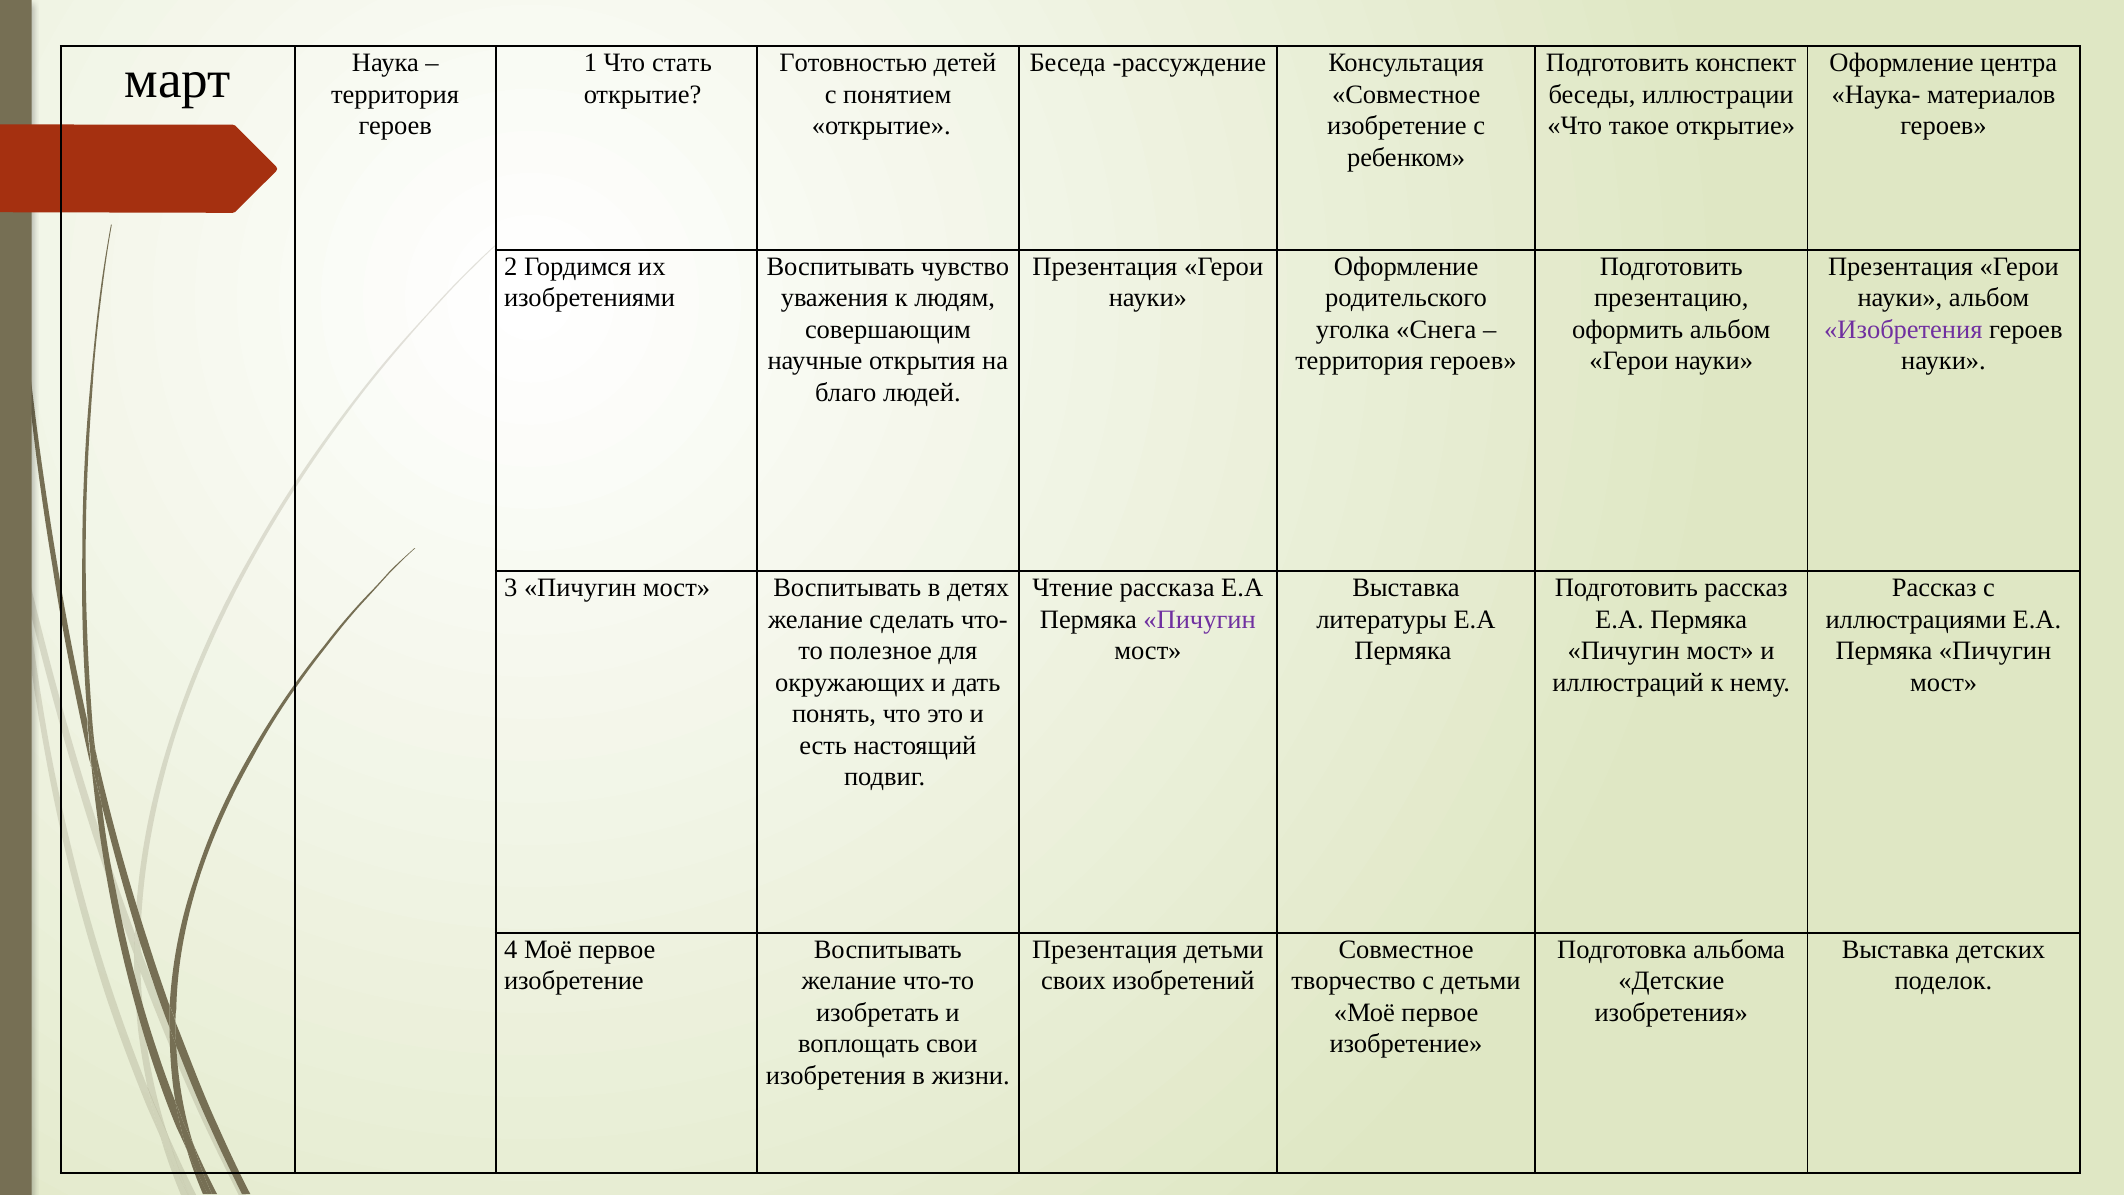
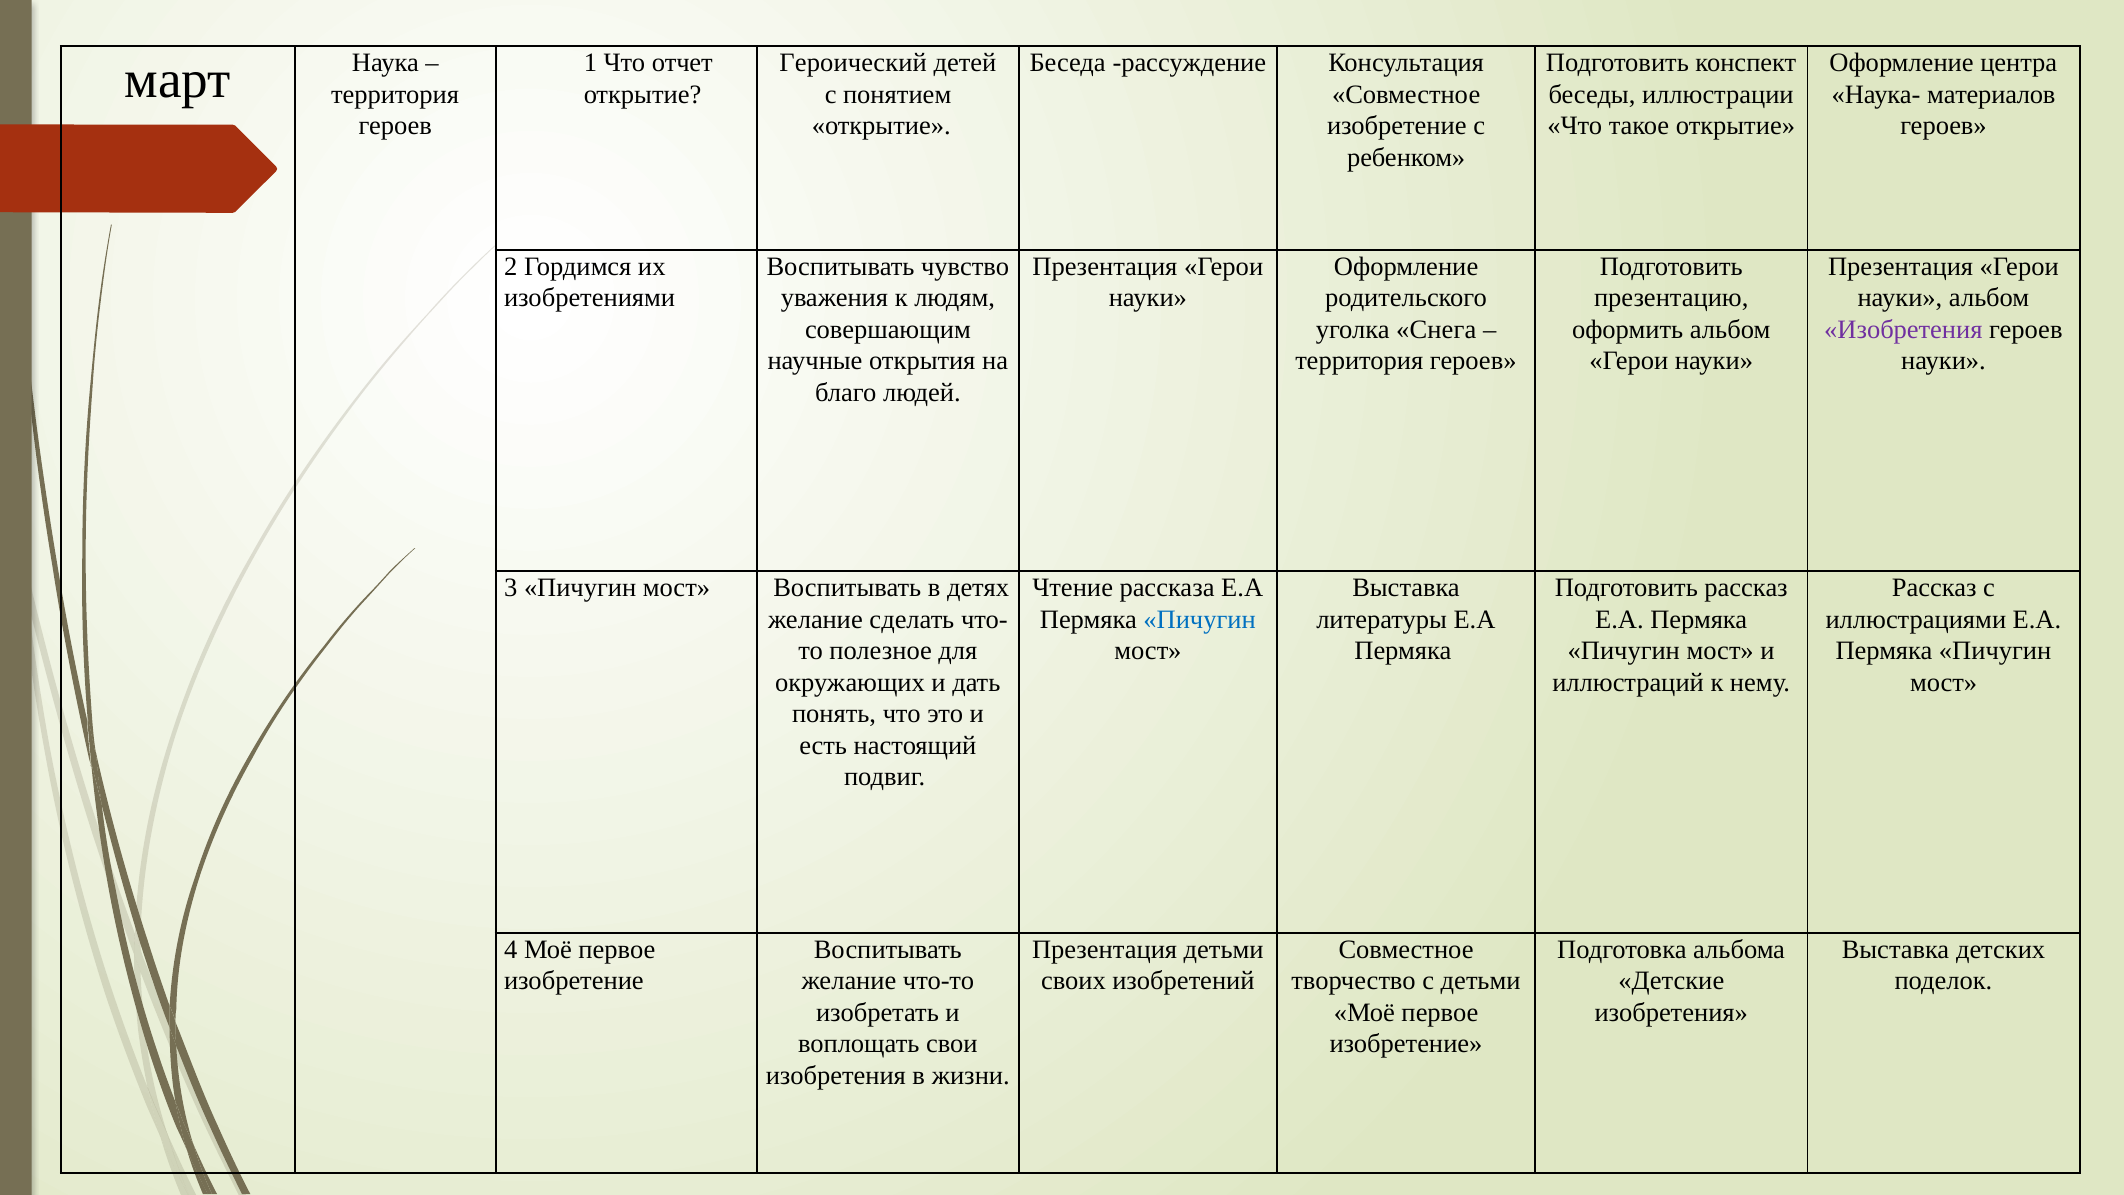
стать: стать -> отчет (682, 63)
Готовностью: Готовностью -> Героический (853, 63)
Пичугин colour: purple -> blue (1200, 619)
